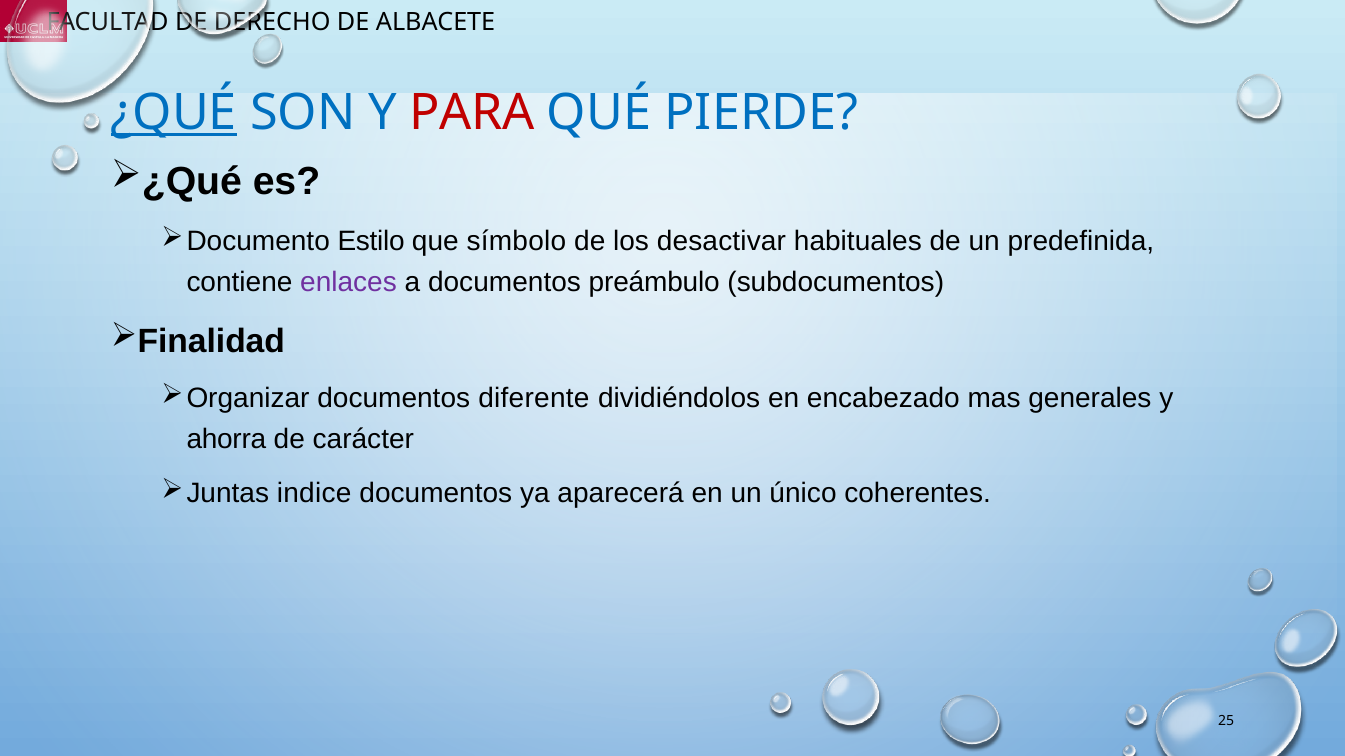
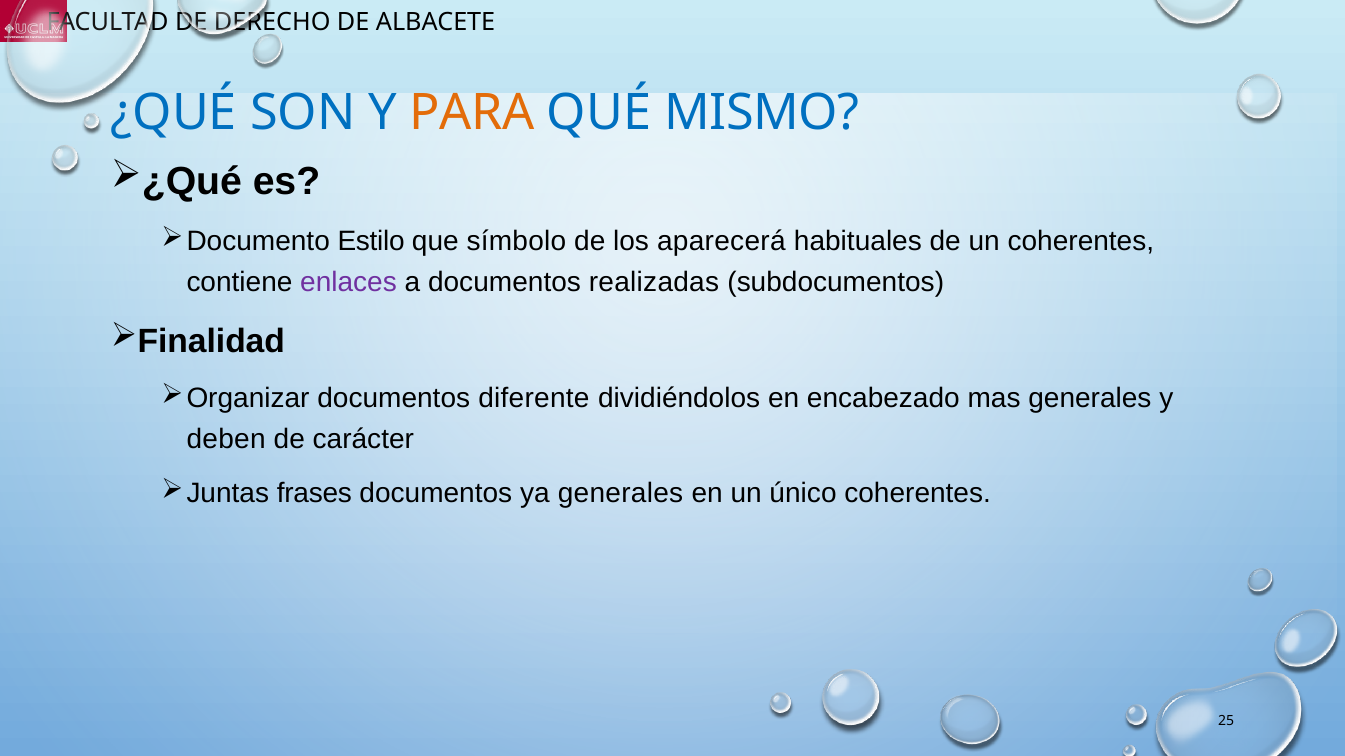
¿QUÉ underline: present -> none (174, 113)
PARA colour: red -> orange (472, 113)
PIERDE: PIERDE -> MISMO (762, 113)
desactivar: desactivar -> aparecerá (721, 242)
un predefinida: predefinida -> coherentes (1081, 242)
preámbulo: preámbulo -> realizadas (654, 282)
ahorra: ahorra -> deben (226, 439)
indice: indice -> frases (314, 494)
ya aparecerá: aparecerá -> generales (620, 494)
